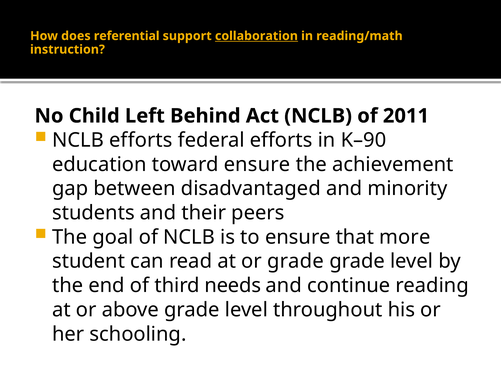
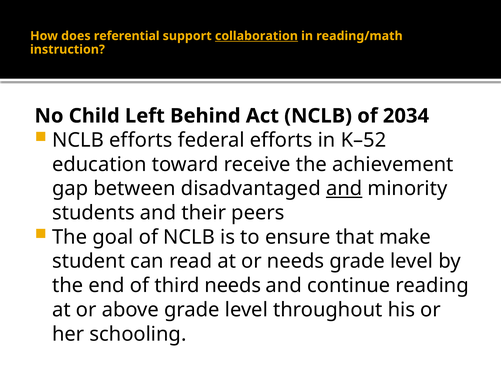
2011: 2011 -> 2034 (406, 116)
K–90: K–90 -> K–52 (364, 140)
toward ensure: ensure -> receive (257, 164)
and underline: none -> present (344, 188)
more: more -> make (405, 237)
or grade: grade -> needs (296, 261)
